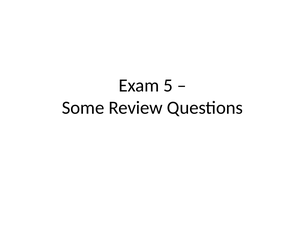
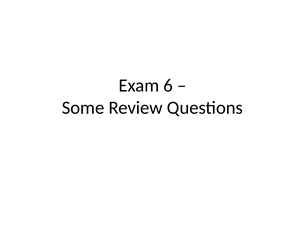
5: 5 -> 6 (168, 86)
